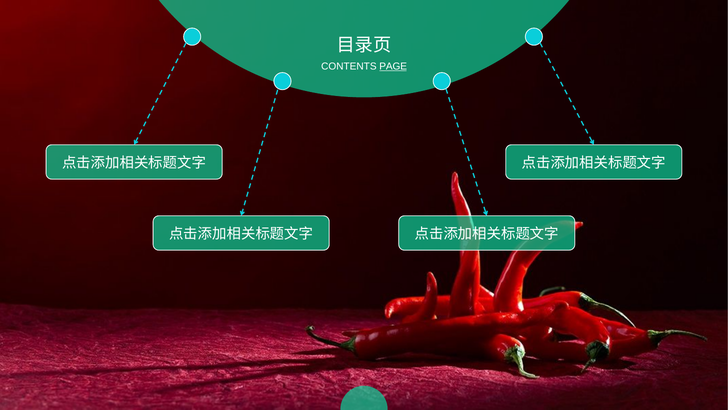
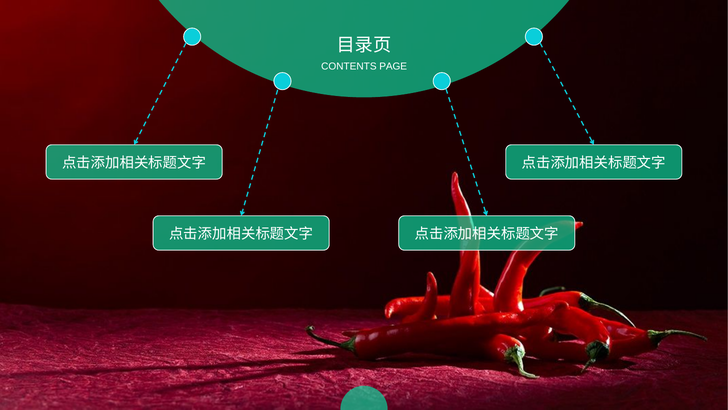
PAGE underline: present -> none (393, 66)
